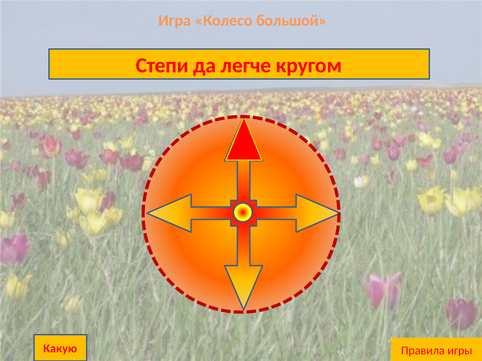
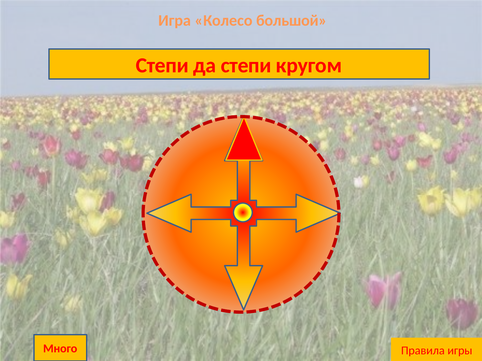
да легче: легче -> степи (246, 65)
Какую: Какую -> Много (60, 349)
